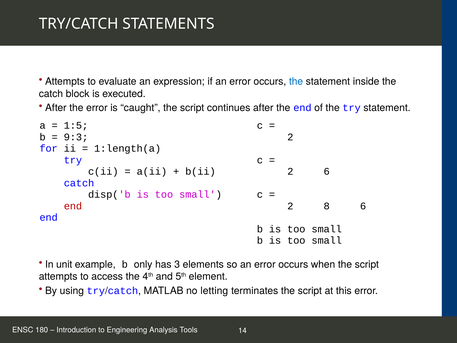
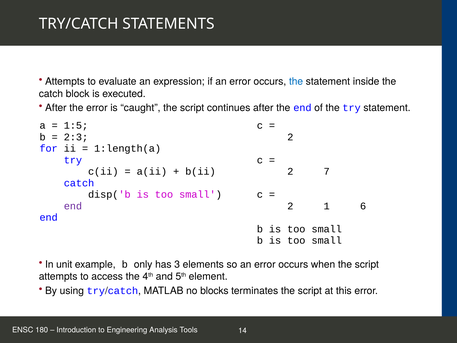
9:3: 9:3 -> 2:3 (76, 137)
2 6: 6 -> 7 (327, 171)
end colour: red -> purple (73, 206)
8: 8 -> 1 (327, 206)
letting: letting -> blocks (214, 291)
